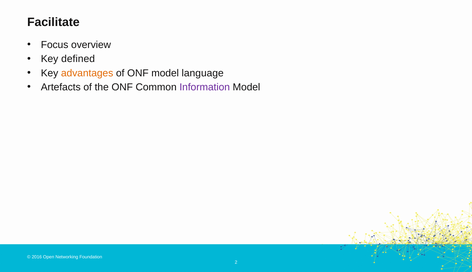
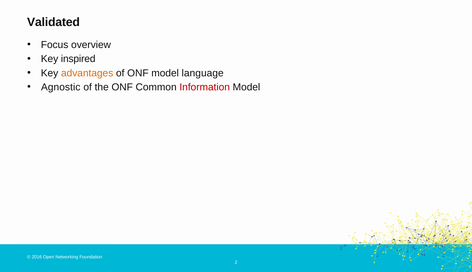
Facilitate: Facilitate -> Validated (53, 22)
defined: defined -> inspired (78, 59)
Artefacts: Artefacts -> Agnostic (61, 87)
Information colour: purple -> red (205, 87)
